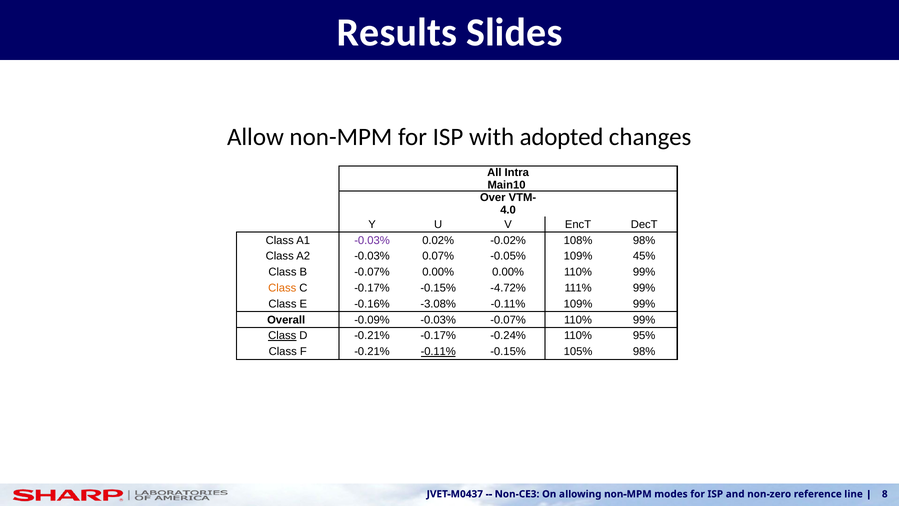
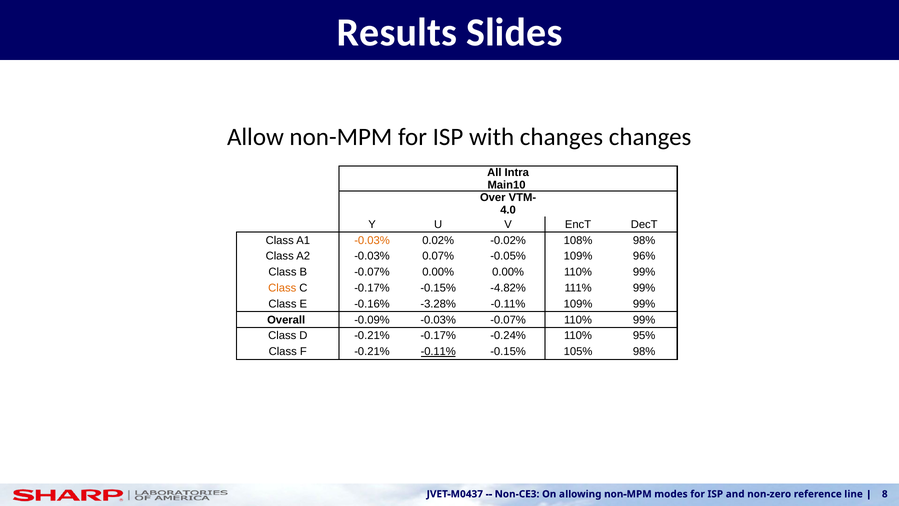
with adopted: adopted -> changes (561, 137)
-0.03% colour: purple -> orange (372, 240)
45%: 45% -> 96% (644, 256)
-4.72%: -4.72% -> -4.82% (508, 288)
-3.08%: -3.08% -> -3.28% (438, 304)
Class underline: present -> none (282, 336)
